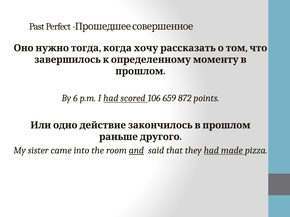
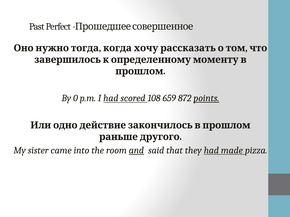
6: 6 -> 0 (75, 98)
106: 106 -> 108 (154, 98)
points underline: none -> present (206, 98)
